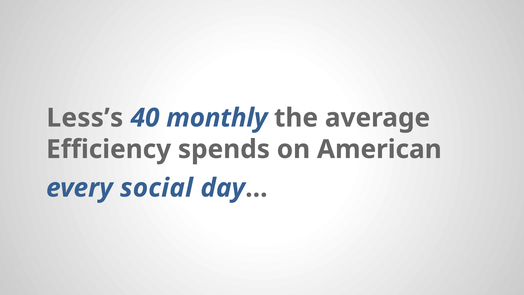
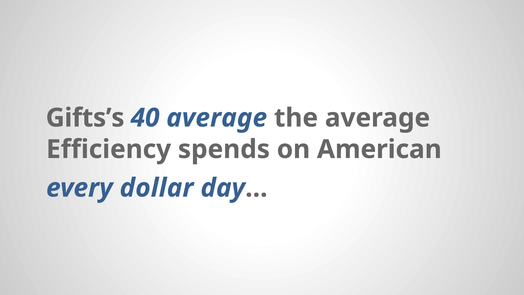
Less’s: Less’s -> Gifts’s (85, 118)
40 monthly: monthly -> average (217, 118)
social: social -> dollar (157, 188)
